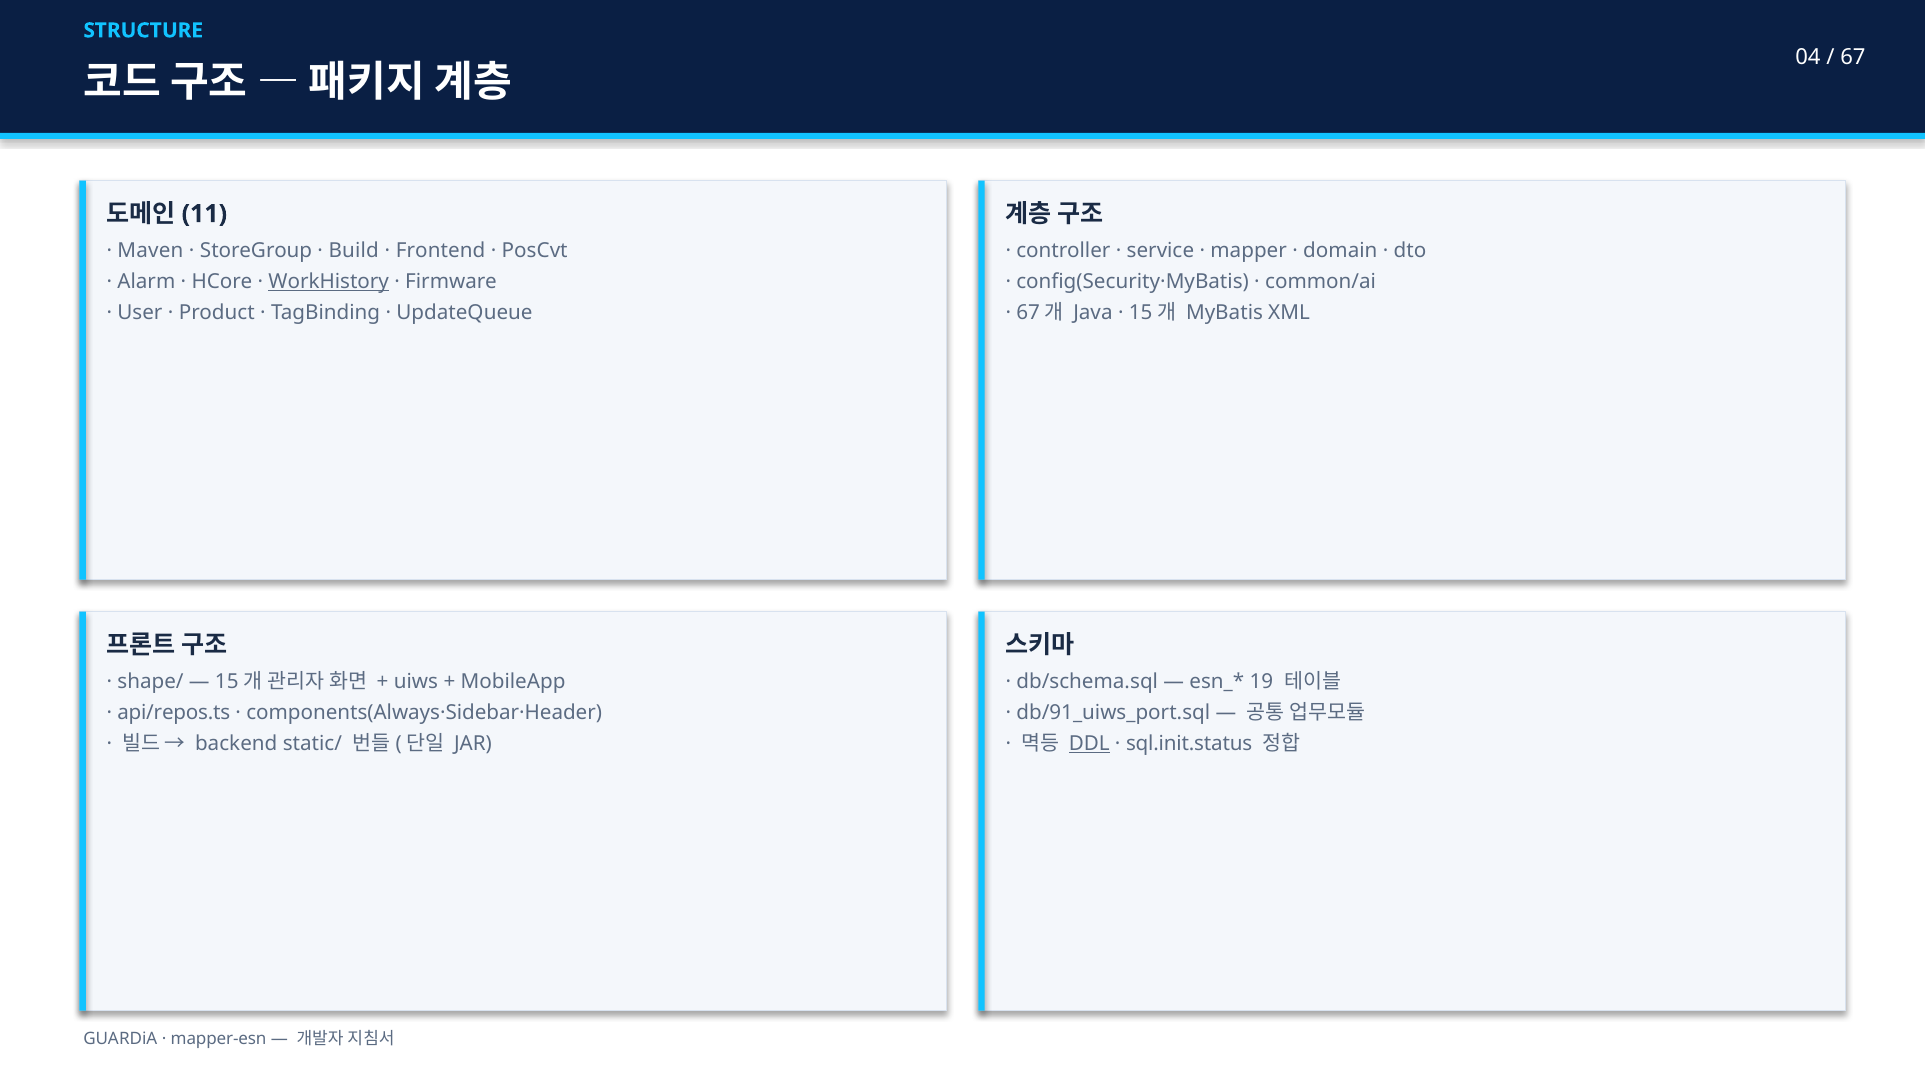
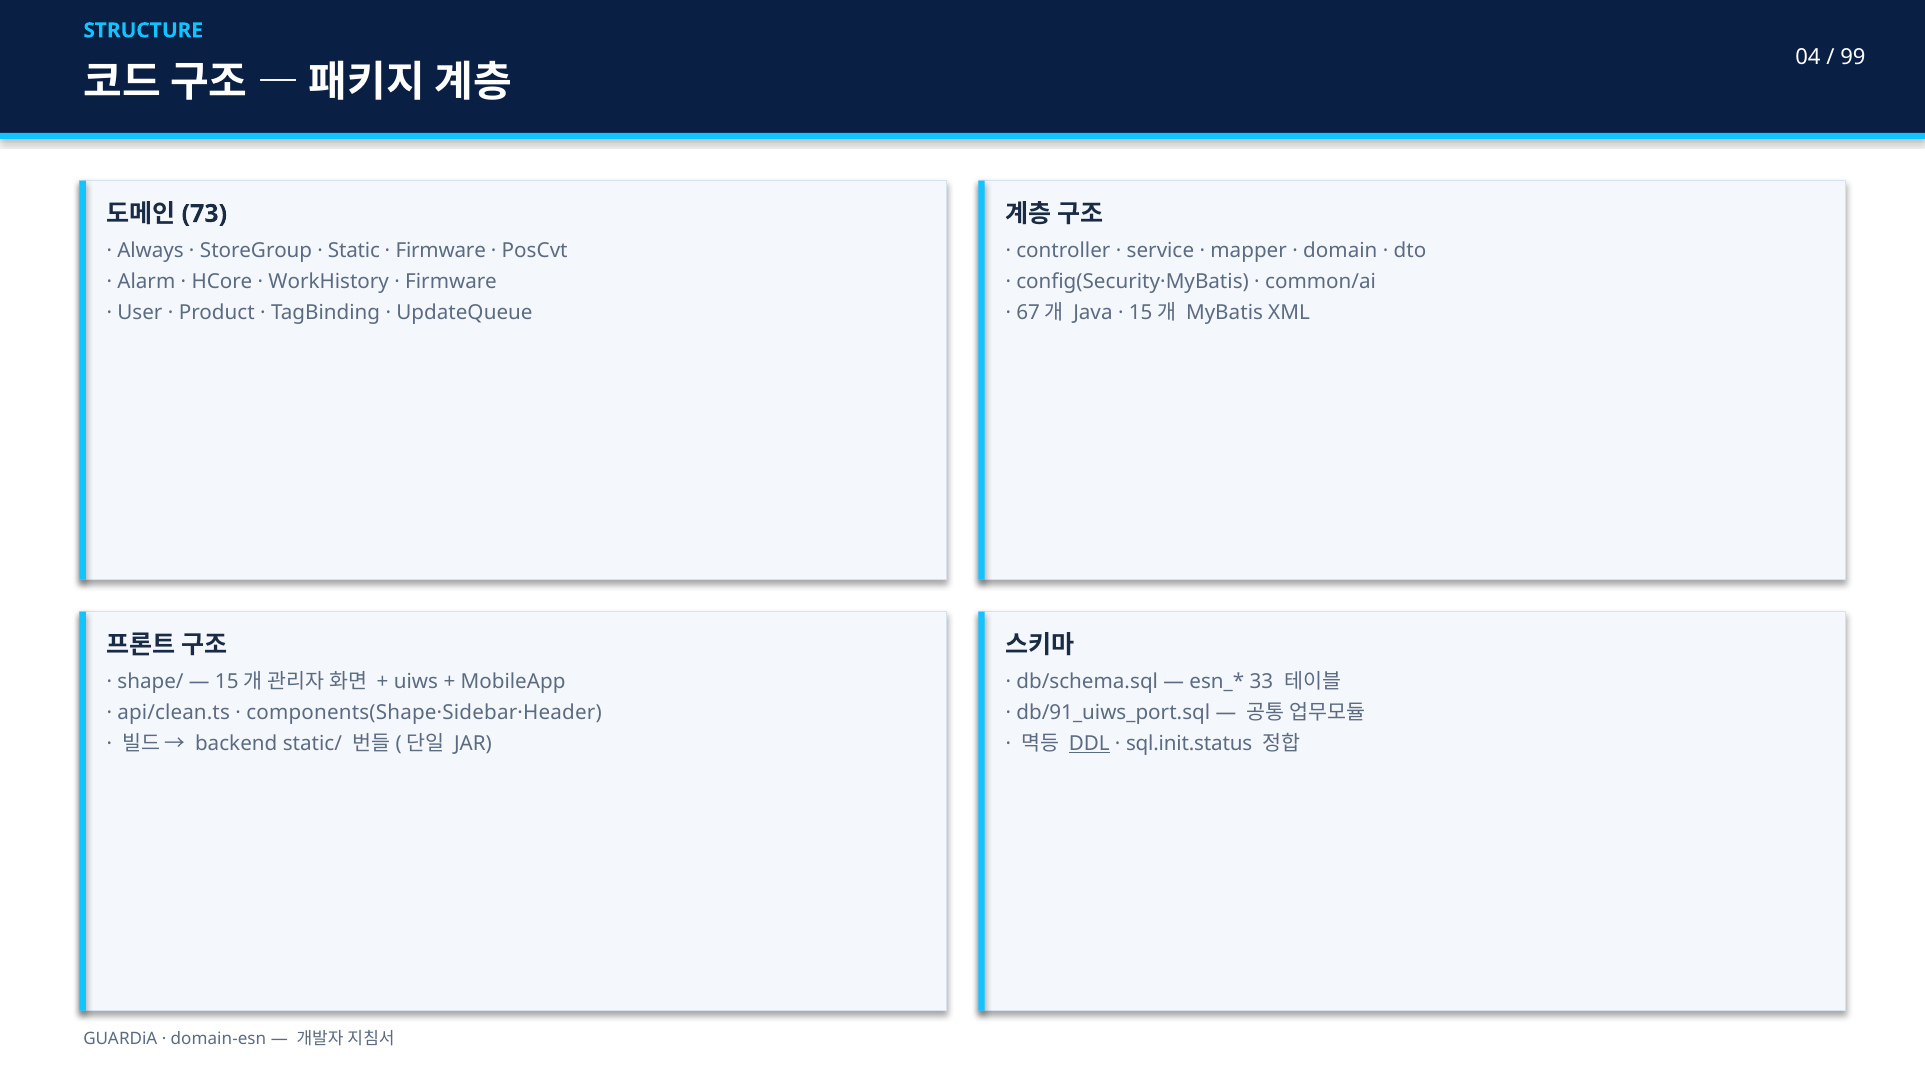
67: 67 -> 99 (1853, 57)
11: 11 -> 73 (204, 214)
Maven: Maven -> Always (151, 251)
Build: Build -> Static (354, 251)
Frontend: Frontend -> Firmware (441, 251)
WorkHistory underline: present -> none (329, 282)
19: 19 -> 33 (1261, 682)
api/repos.ts: api/repos.ts -> api/clean.ts (174, 713)
components(Always·Sidebar·Header: components(Always·Sidebar·Header -> components(Shape·Sidebar·Header (424, 713)
mapper-esn: mapper-esn -> domain-esn (218, 1038)
